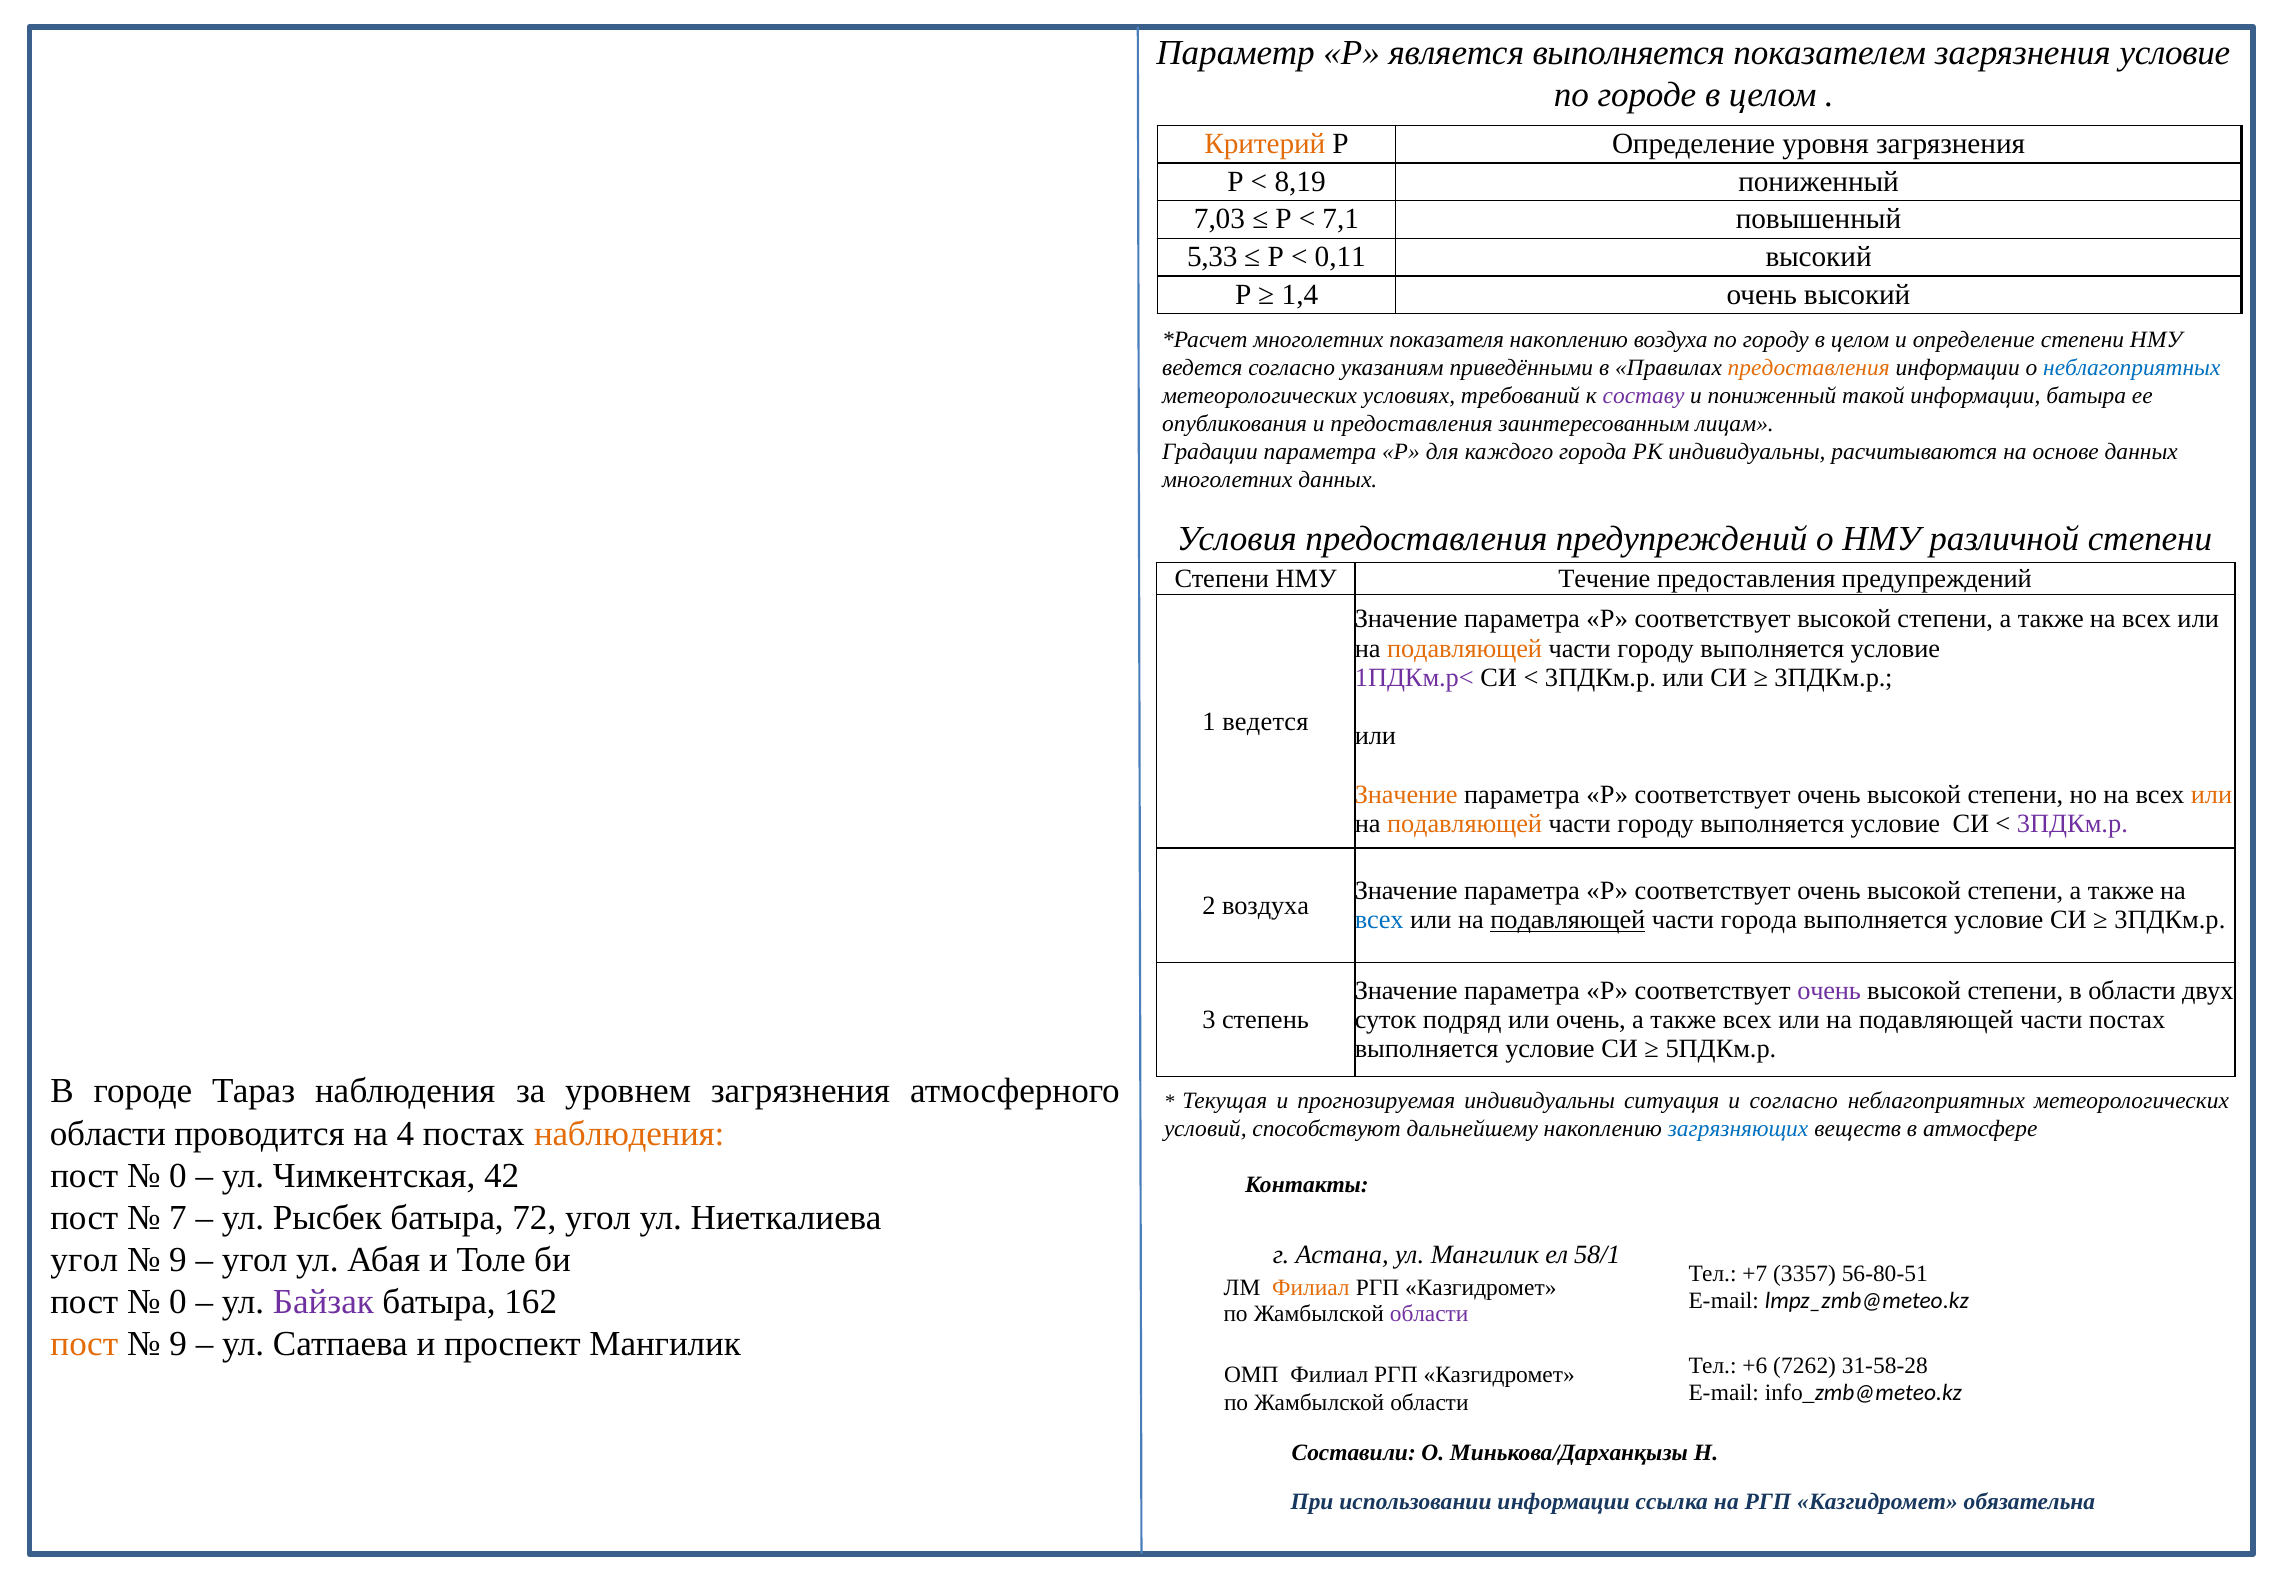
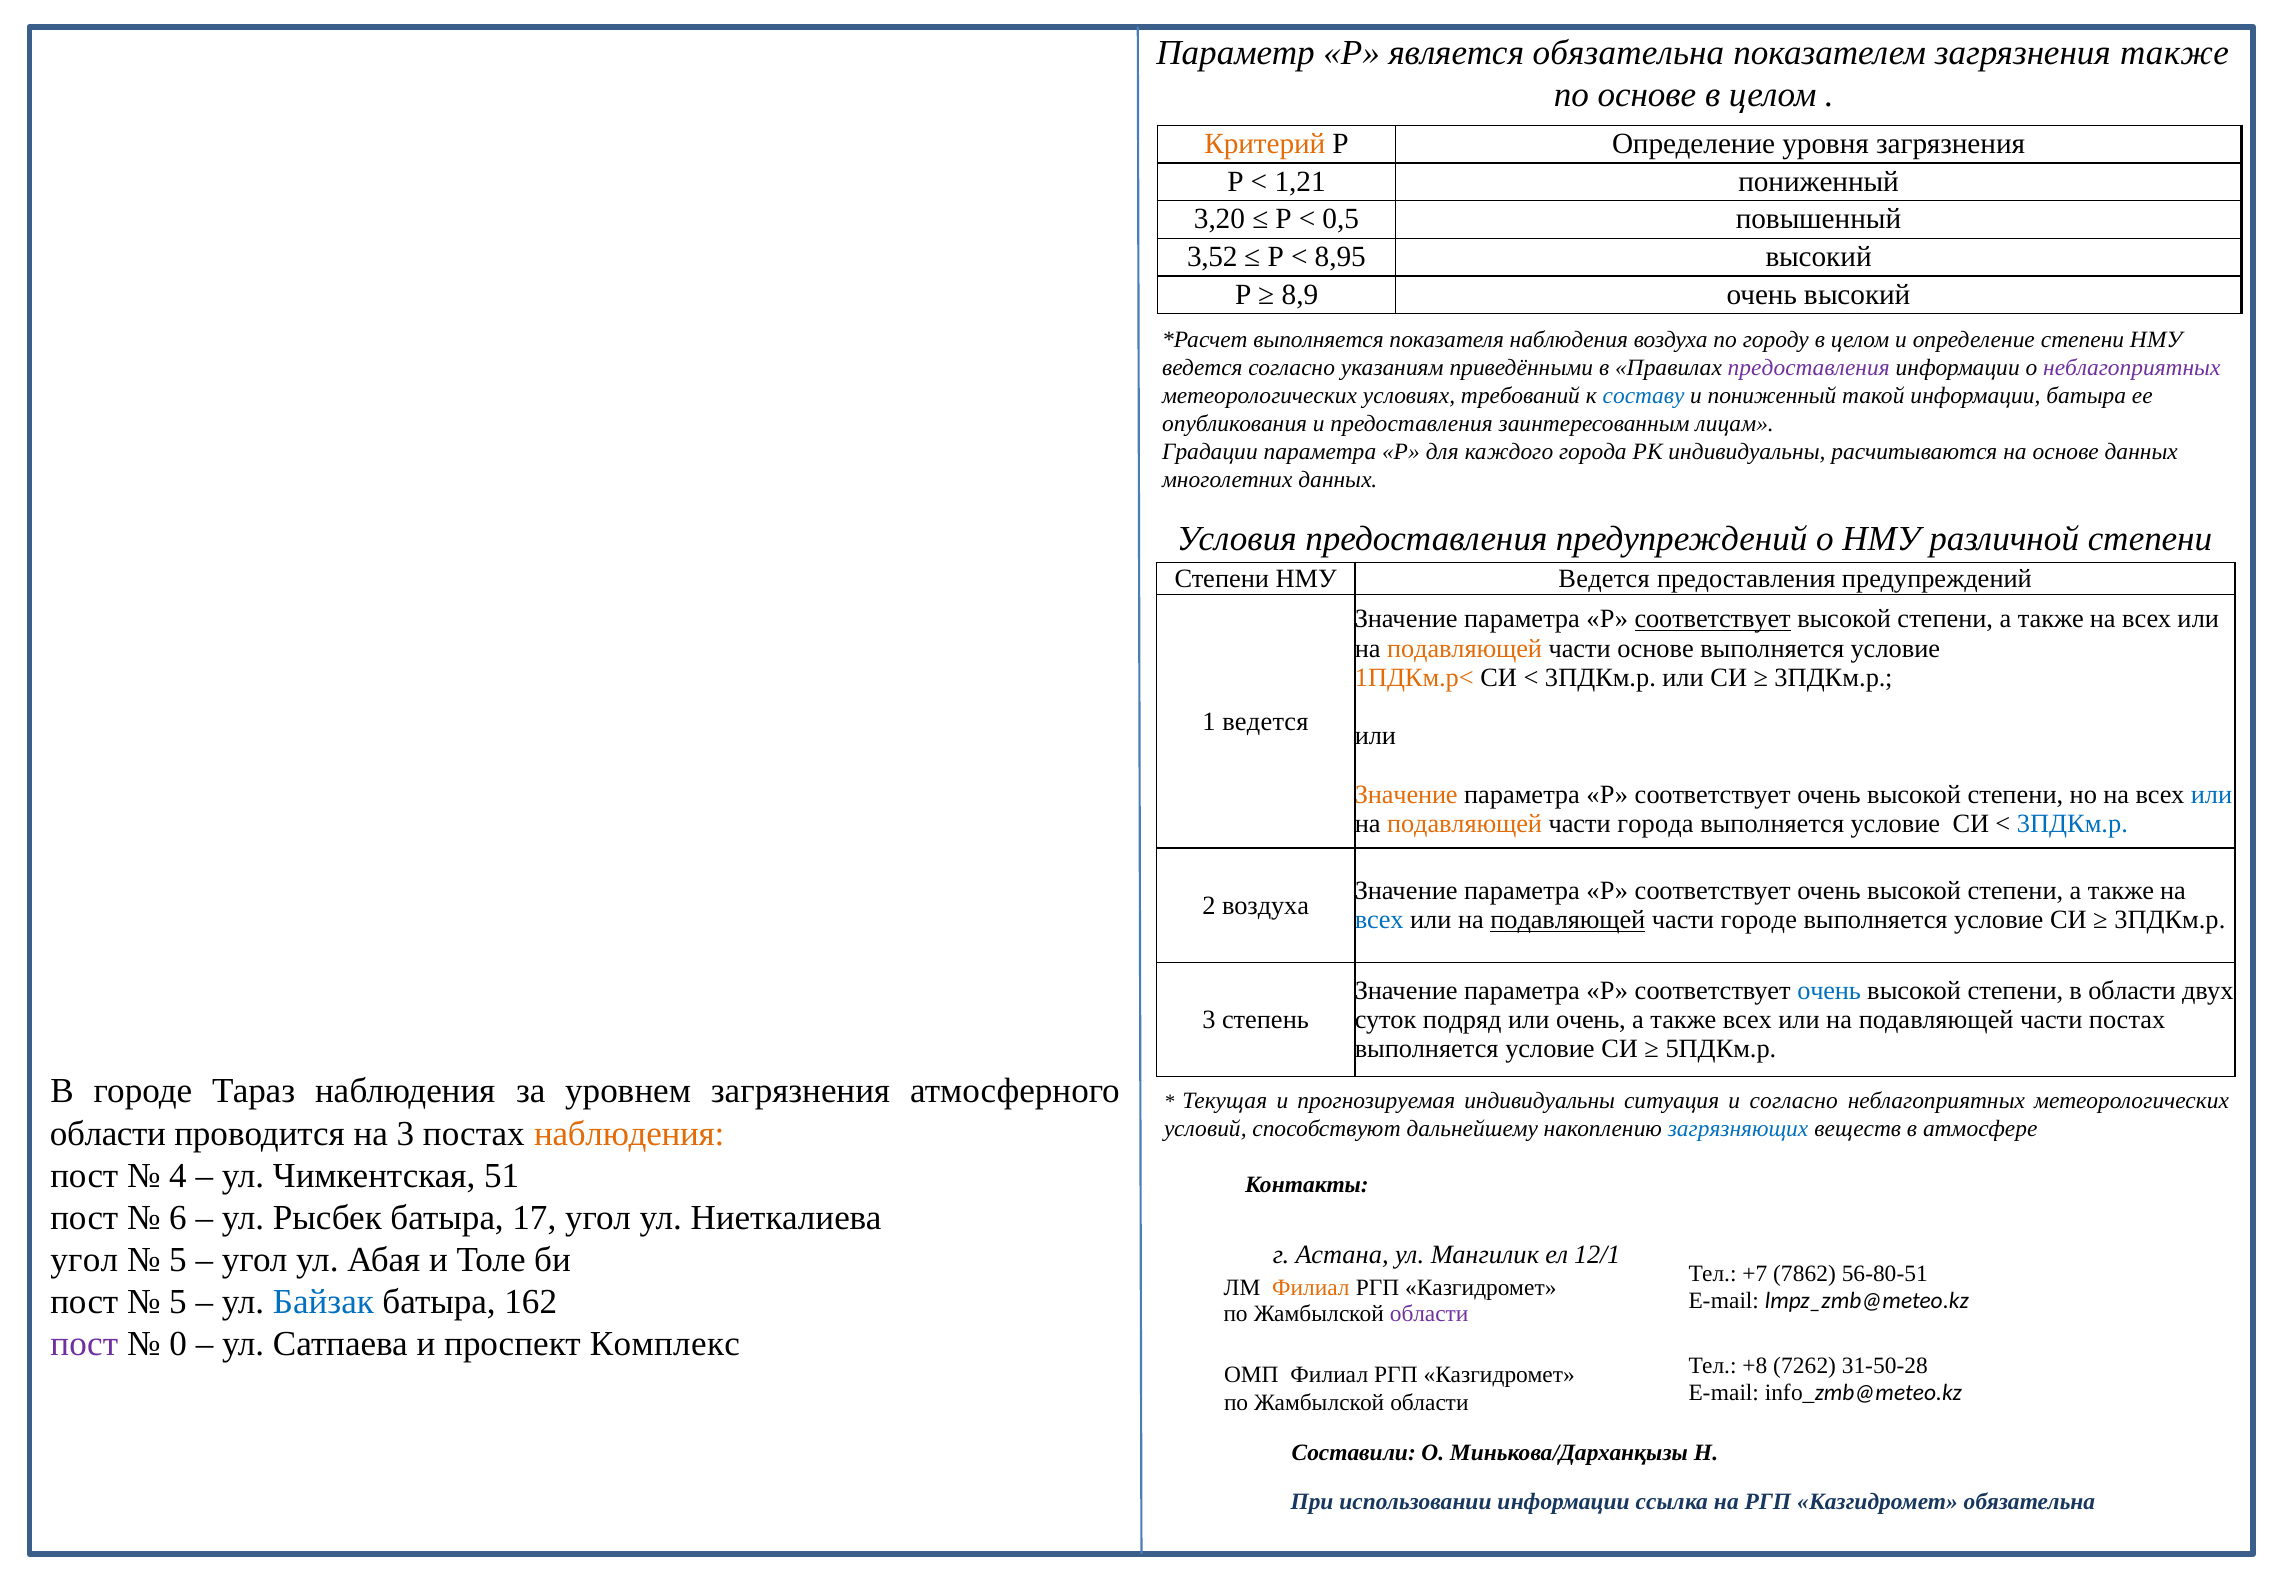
является выполняется: выполняется -> обязательна (1628, 53)
загрязнения условие: условие -> также (2175, 53)
по городе: городе -> основе (1647, 95)
8,19: 8,19 -> 1,21 (1300, 182)
7,03: 7,03 -> 3,20 (1219, 219)
7,1: 7,1 -> 0,5 (1341, 219)
5,33: 5,33 -> 3,52 (1212, 257)
0,11: 0,11 -> 8,95 (1340, 257)
1,4: 1,4 -> 8,9 (1300, 295)
многолетних: многолетних -> выполняется (1319, 339)
показателя накоплению: накоплению -> наблюдения (1569, 339)
предоставления colour: orange -> purple (1809, 367)
неблагоприятных colour: blue -> purple (2132, 367)
составу colour: purple -> blue (1644, 395)
Течение: Течение -> Ведется (1604, 578)
соответствует underline: none -> present (1713, 619)
городу: городу -> основе (1656, 648)
1ПДКм.р< colour: purple -> orange (1414, 677)
или colour: orange -> blue (2212, 794)
городу: городу -> города (1655, 823)
3ПДКм.р colour: purple -> blue (2072, 823)
части города: города -> городе (1759, 920)
очень colour: purple -> blue (1829, 990)
на 4: 4 -> 3 (405, 1133)
0: 0 -> 4 (178, 1175)
42: 42 -> 51 (502, 1175)
7: 7 -> 6 (178, 1217)
72: 72 -> 17 (534, 1217)
58/1: 58/1 -> 12/1 (1597, 1254)
9: 9 -> 5 (178, 1260)
3357: 3357 -> 7862 (1805, 1273)
0: 0 -> 5 (178, 1302)
Байзак colour: purple -> blue (323, 1302)
пост colour: orange -> purple (84, 1344)
9: 9 -> 0 (178, 1344)
проспект Мангилик: Мангилик -> Комплекс (665, 1344)
+6: +6 -> +8 (1755, 1365)
31-58-28: 31-58-28 -> 31-50-28 (1885, 1365)
